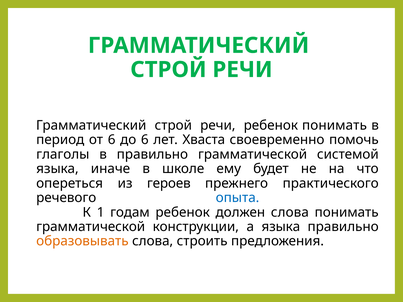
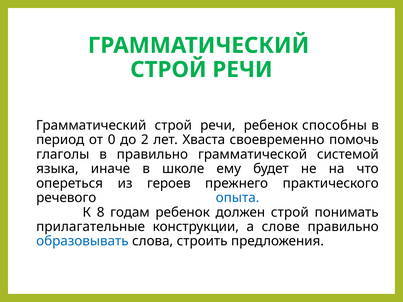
ребенок понимать: понимать -> способны (334, 125)
от 6: 6 -> 0 (112, 140)
до 6: 6 -> 2 (145, 140)
1: 1 -> 8 (101, 212)
должен слова: слова -> строй (290, 212)
грамматической: грамматической -> прилагательные (91, 227)
а языка: языка -> слове (281, 227)
образовывать colour: orange -> blue (82, 241)
